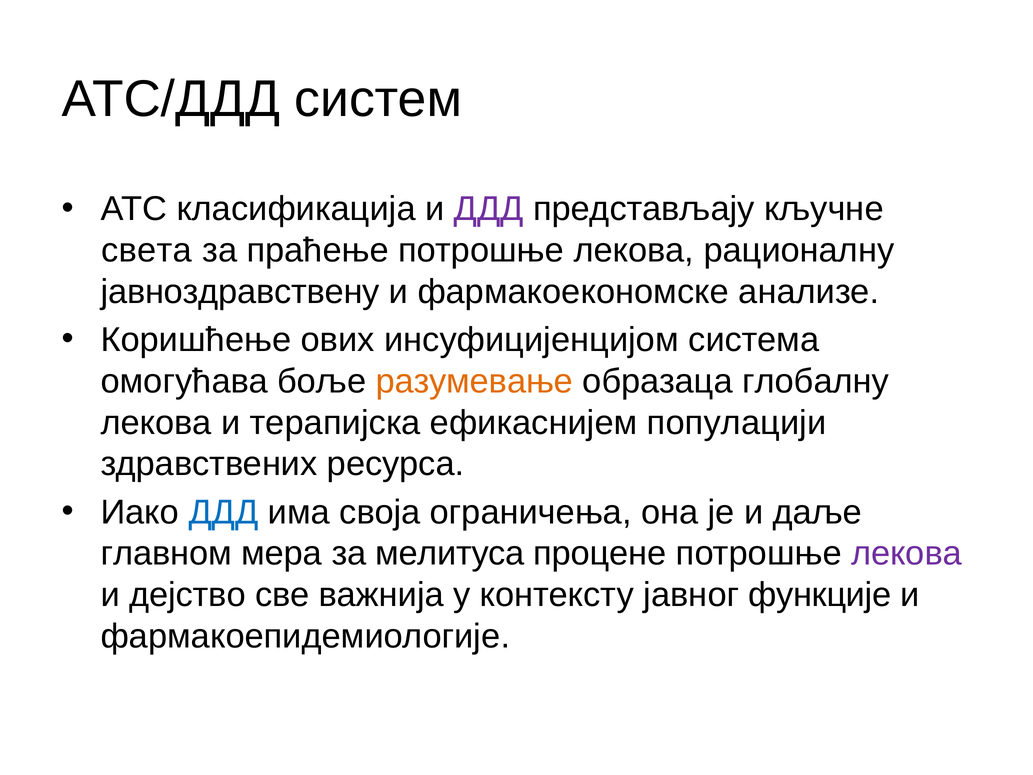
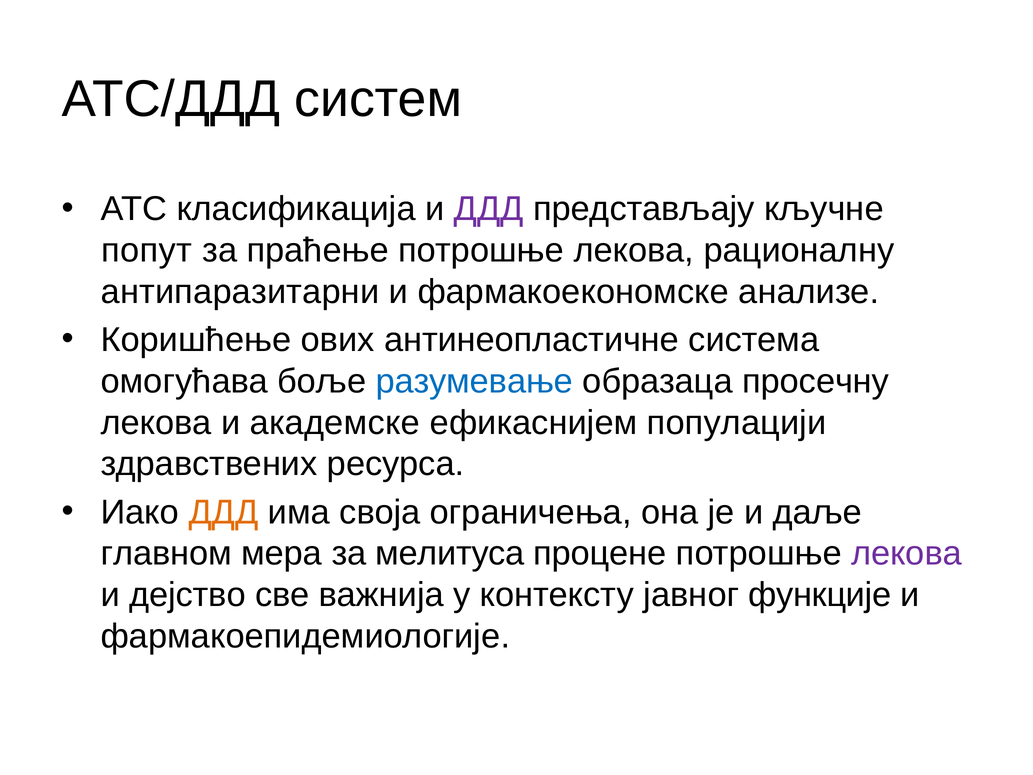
света: света -> попут (147, 250)
јавноздравствену: јавноздравствену -> антипаразитарни (240, 292)
инсуфицијенцијом: инсуфицијенцијом -> антинеопластичне (532, 340)
разумевање colour: orange -> blue (474, 381)
глобалну: глобалну -> просечну (816, 381)
терапијска: терапијска -> академске (335, 422)
ДДД colour: blue -> orange (223, 512)
